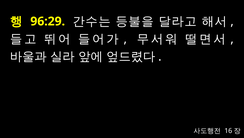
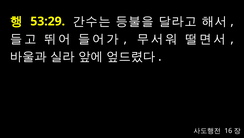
96:29: 96:29 -> 53:29 (48, 21)
